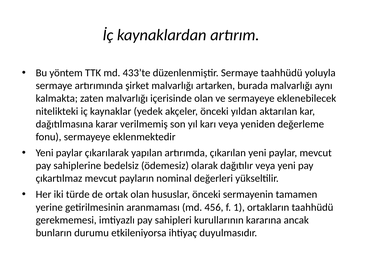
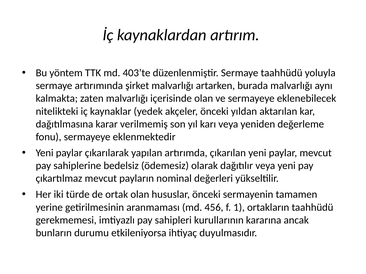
433’te: 433’te -> 403’te (137, 73)
